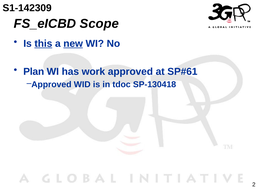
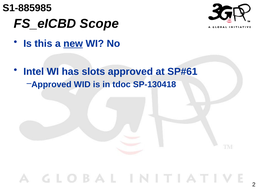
S1-142309: S1-142309 -> S1-885985 (27, 8)
this underline: present -> none (43, 44)
Plan: Plan -> Intel (34, 72)
work: work -> slots (93, 72)
